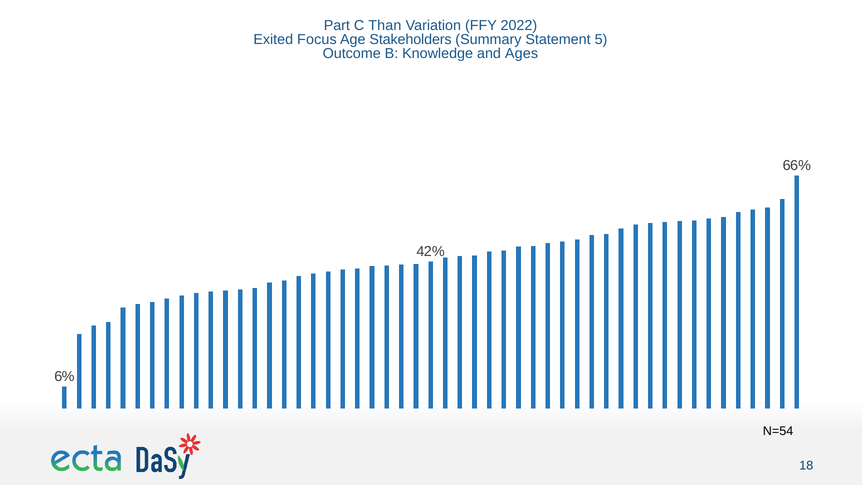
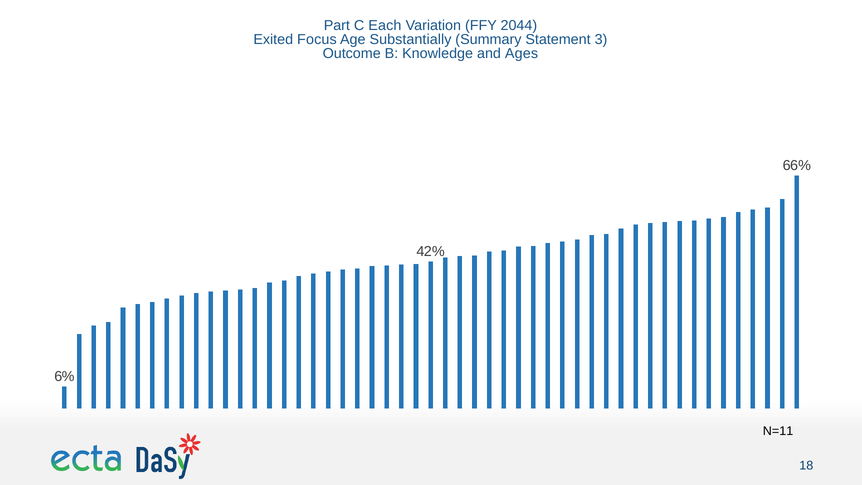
Than: Than -> Each (385, 26)
2022: 2022 -> 2044 (519, 26)
Stakeholders: Stakeholders -> Substantially (410, 40)
5: 5 -> 3 (601, 40)
N=54: N=54 -> N=11 (778, 431)
